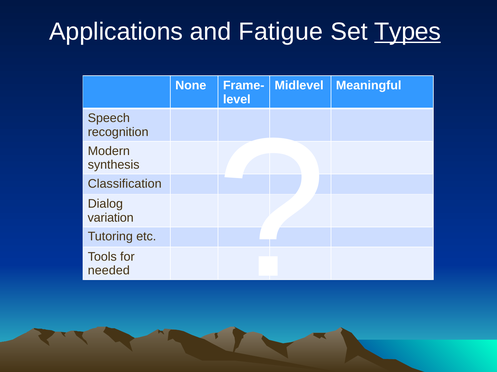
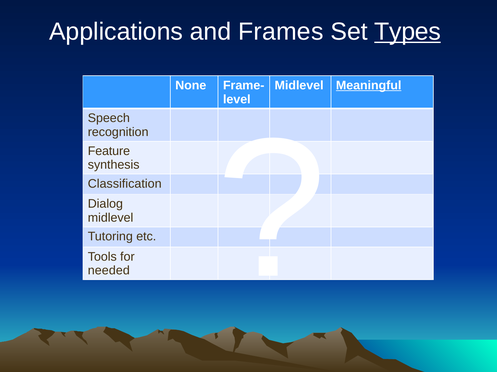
Fatigue: Fatigue -> Frames (281, 32)
Meaningful underline: none -> present (369, 86)
Modern: Modern -> Feature (109, 151)
variation: variation -> midlevel (111, 218)
